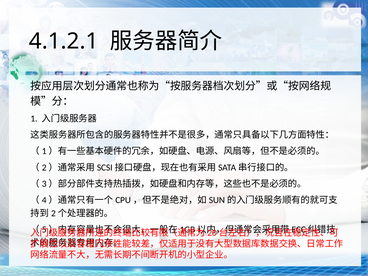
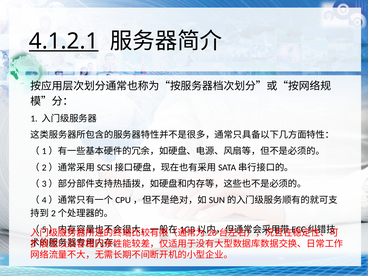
4.1.2.1 underline: none -> present (64, 41)
